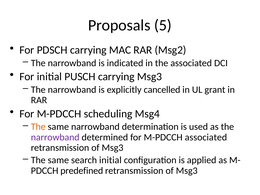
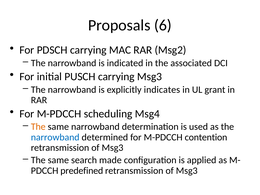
5: 5 -> 6 (163, 25)
cancelled: cancelled -> indicates (162, 90)
narrowband colour: purple -> blue (55, 137)
M-PDCCH associated: associated -> contention (206, 137)
search initial: initial -> made (110, 160)
